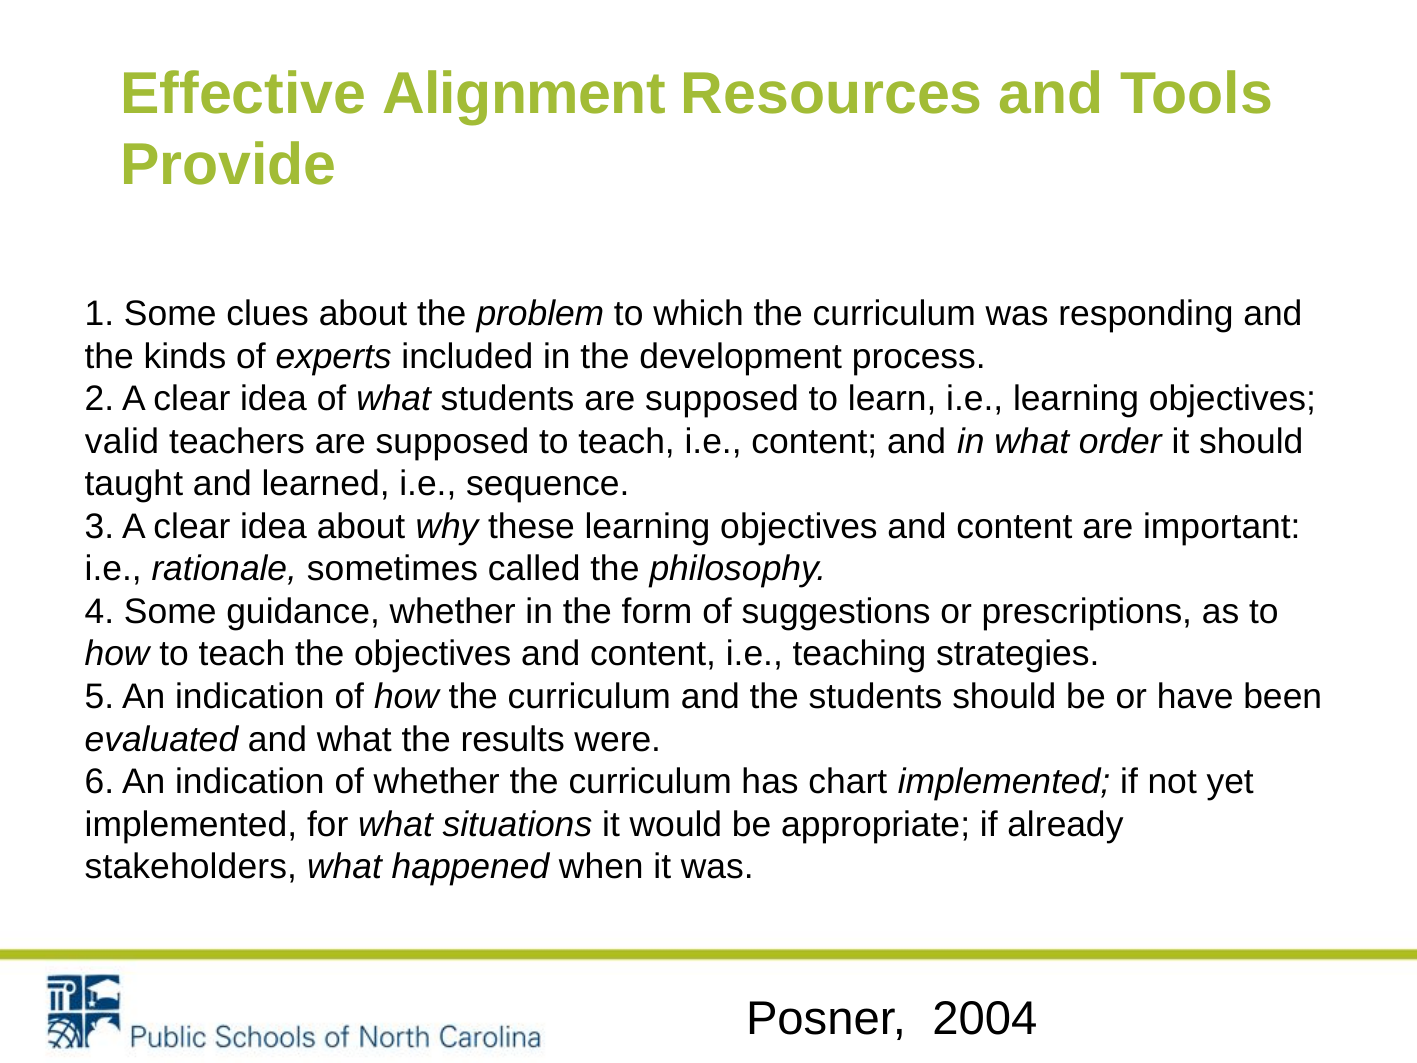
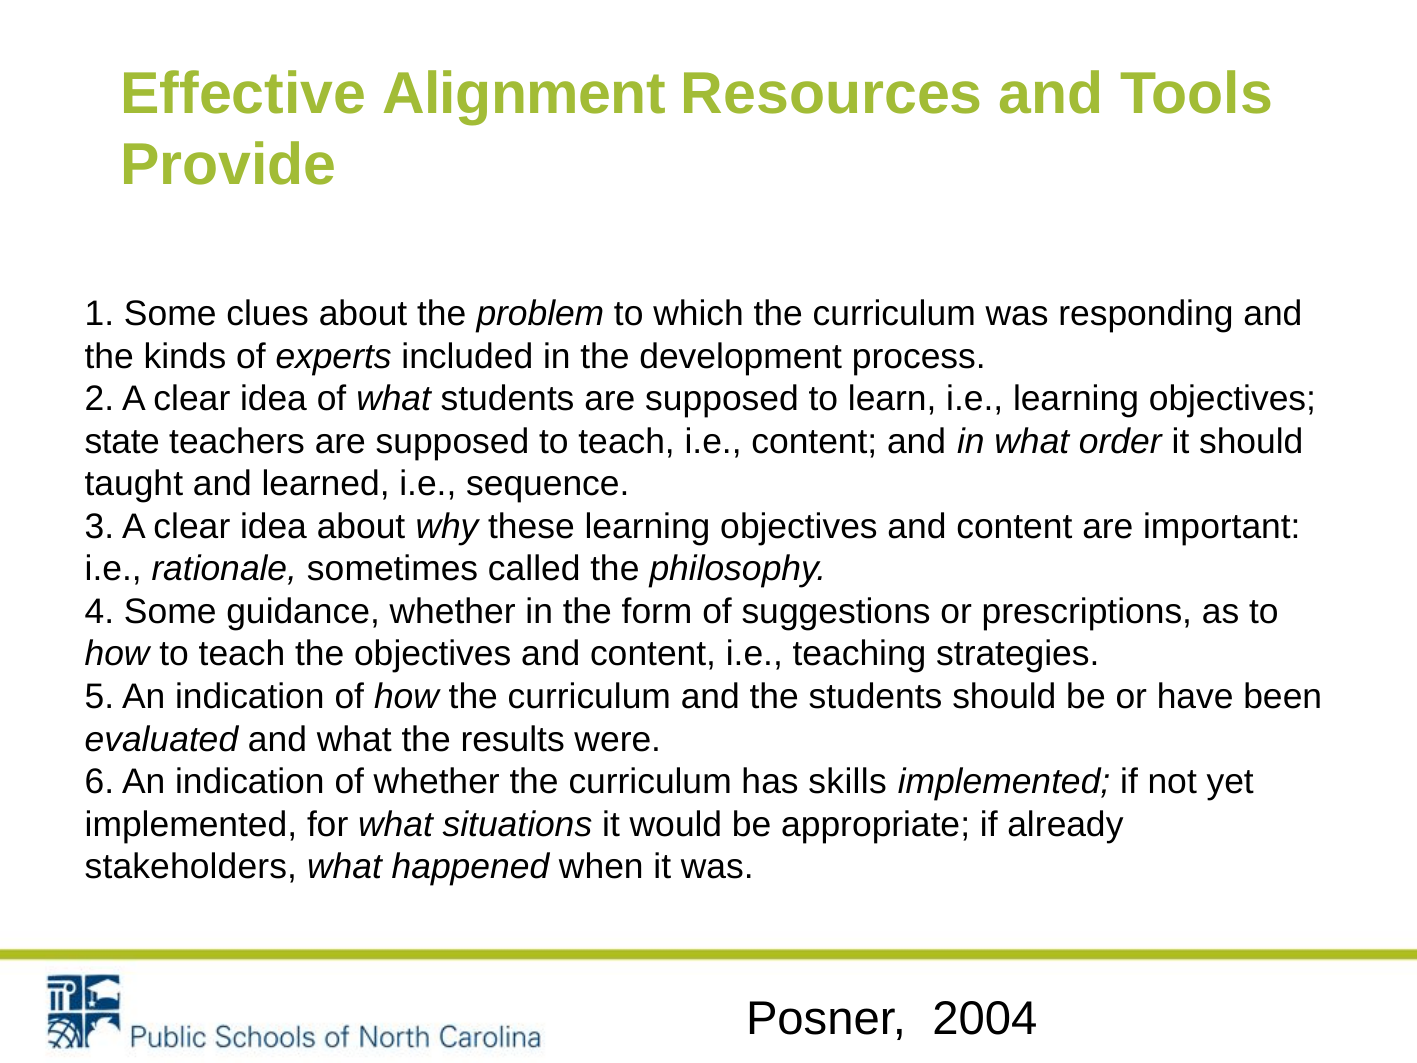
valid: valid -> state (122, 442)
chart: chart -> skills (848, 782)
